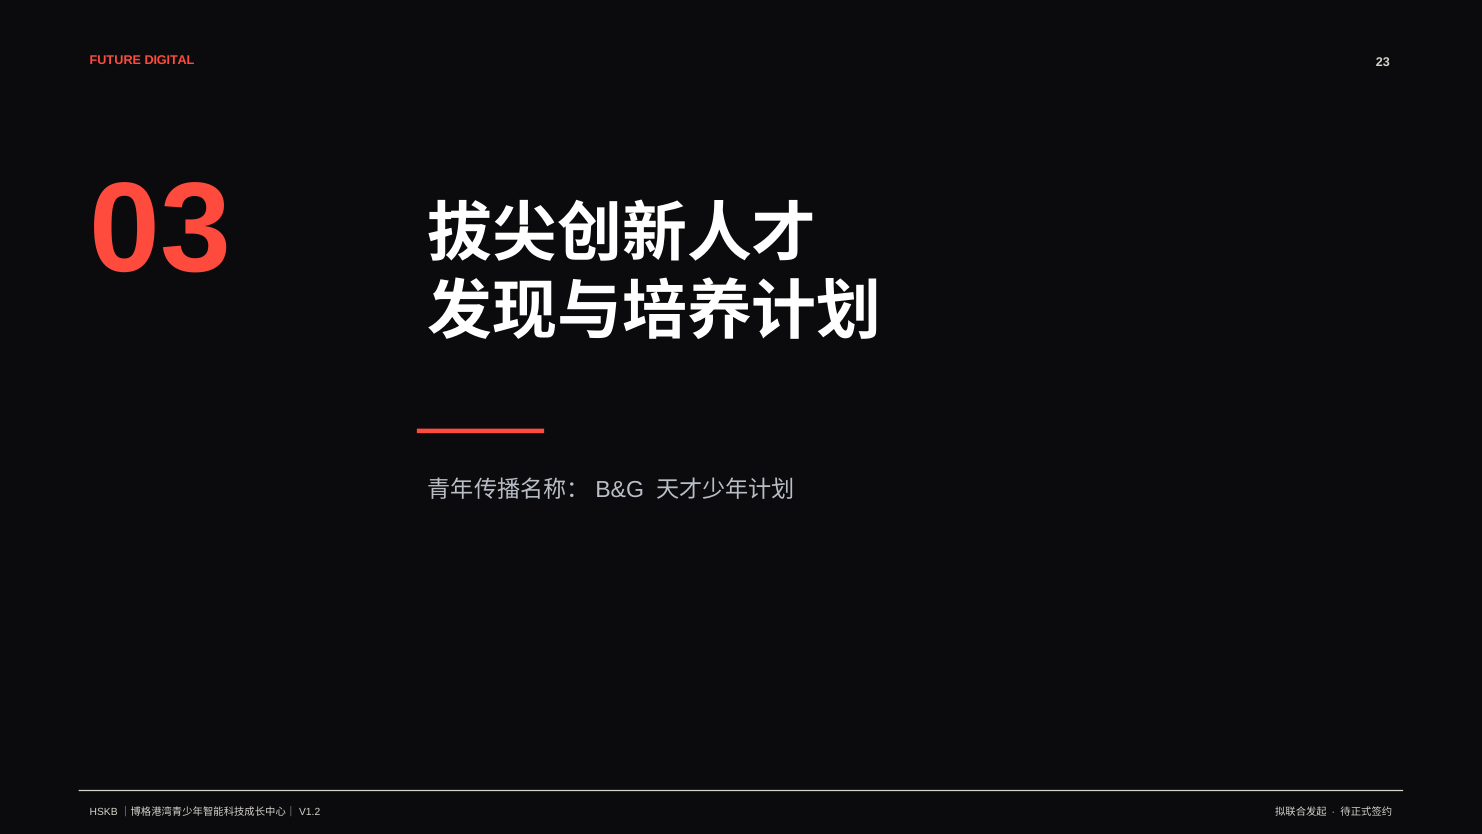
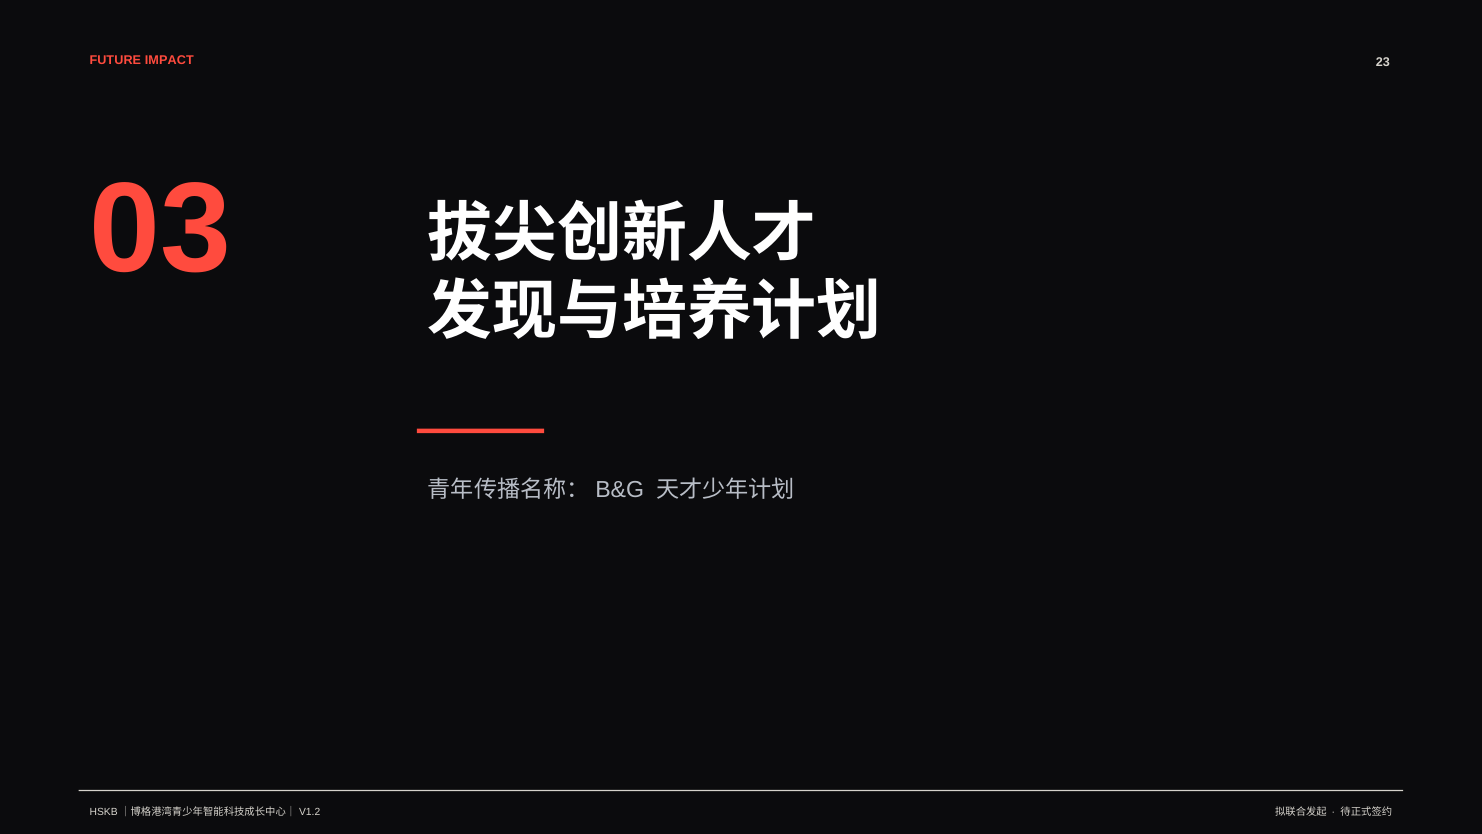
DIGITAL: DIGITAL -> IMPACT (169, 60)
